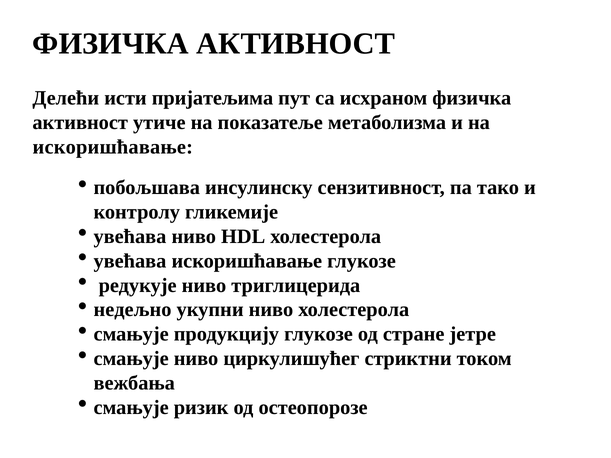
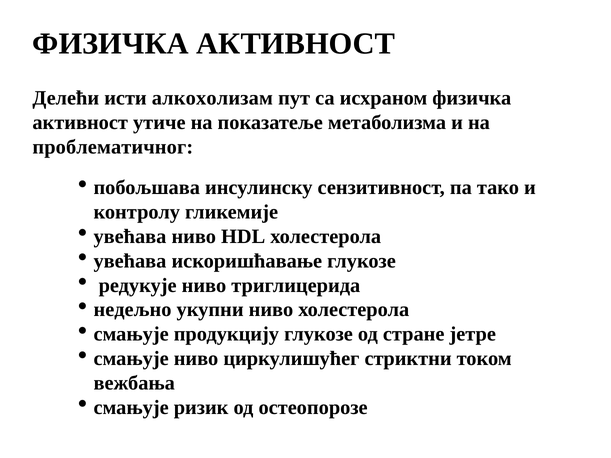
пријатељима: пријатељима -> алкохолизам (212, 98)
искоришћавање: искоришћавање -> проблематичног (113, 147)
